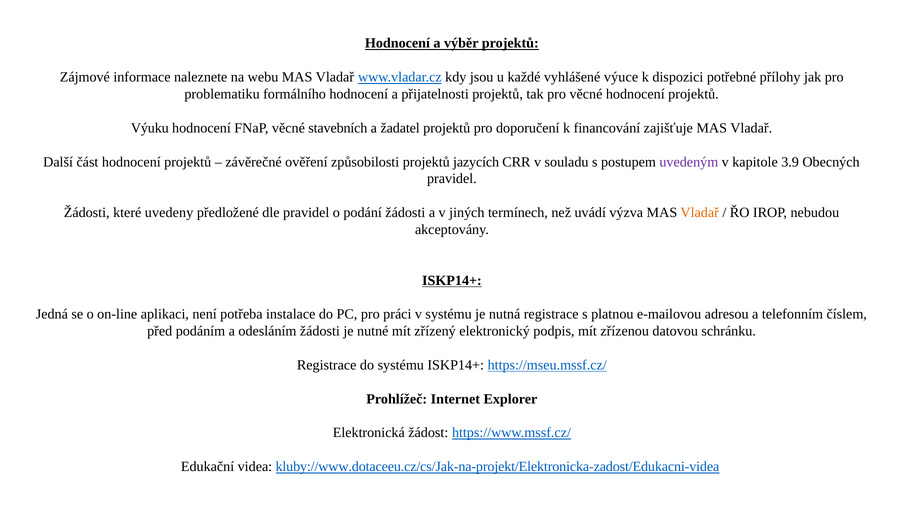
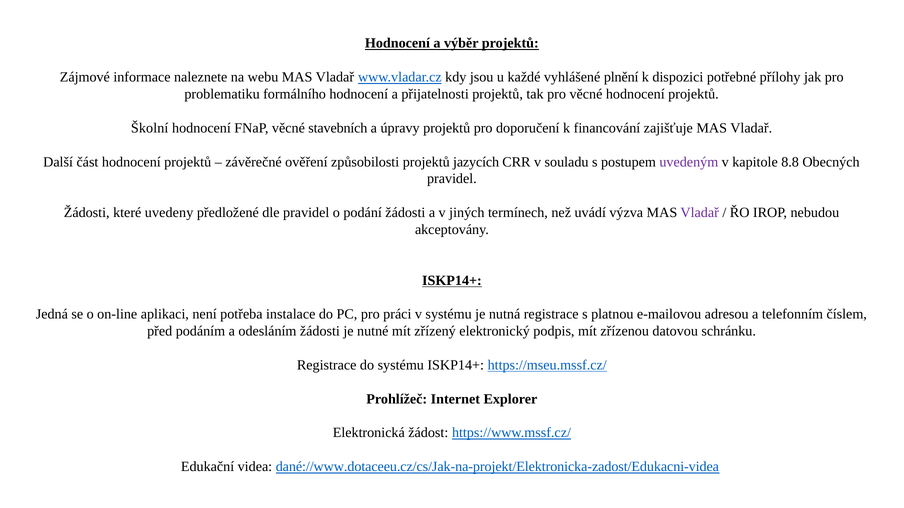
výuce: výuce -> plnění (621, 77)
Výuku: Výuku -> Školní (150, 128)
žadatel: žadatel -> úpravy (400, 128)
3.9: 3.9 -> 8.8 (790, 162)
Vladař colour: orange -> purple (700, 213)
kluby://www.dotaceeu.cz/cs/Jak-na-projekt/Elektronicka-zadost/Edukacni-videa: kluby://www.dotaceeu.cz/cs/Jak-na-projekt/Elektronicka-zadost/Edukacni-videa -> dané://www.dotaceeu.cz/cs/Jak-na-projekt/Elektronicka-zadost/Edukacni-videa (497, 467)
